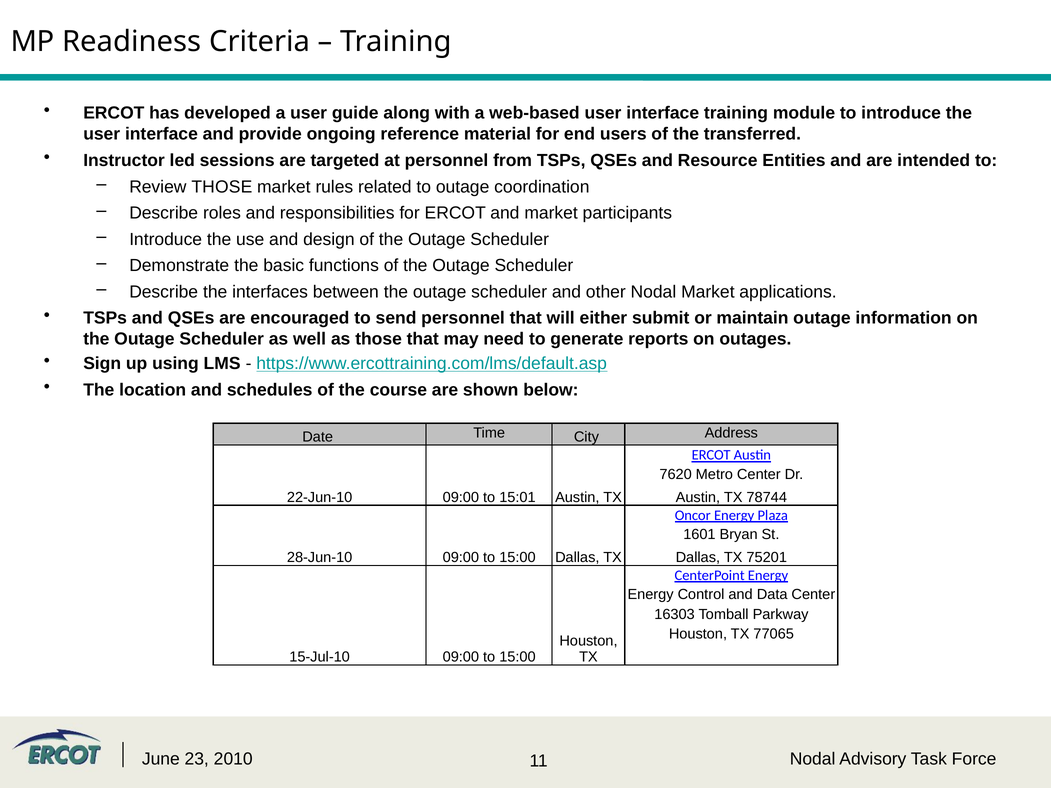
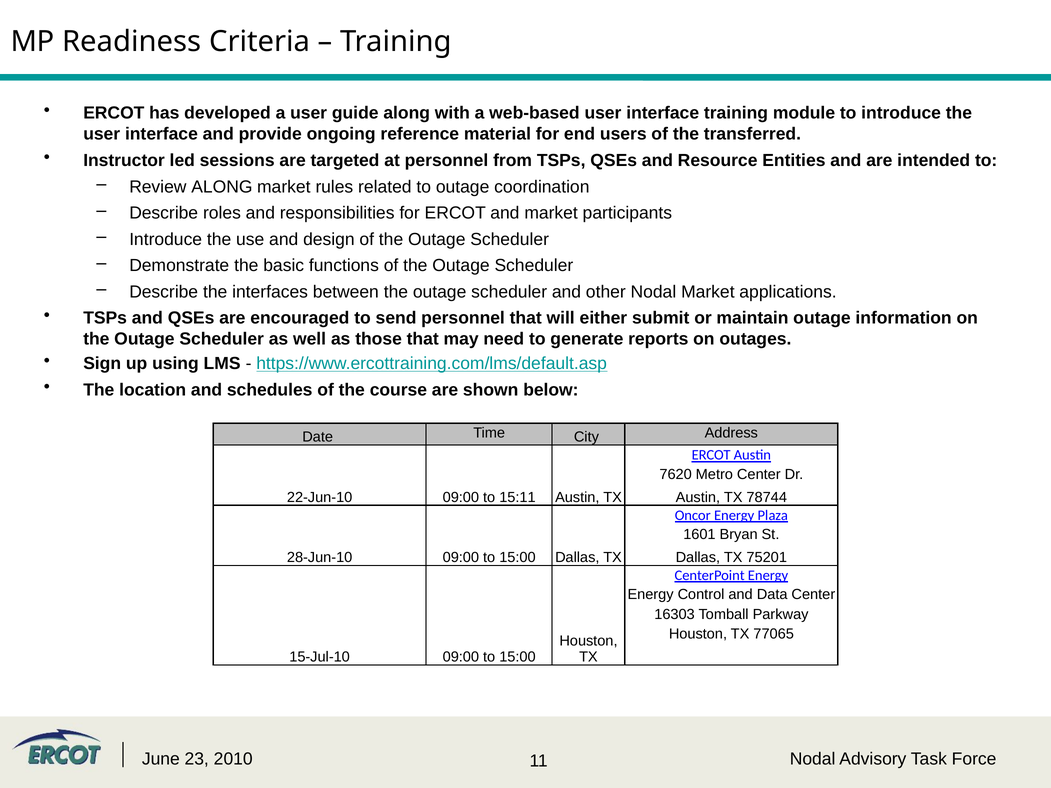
Review THOSE: THOSE -> ALONG (222, 187)
15:01: 15:01 -> 15:11 (517, 497)
